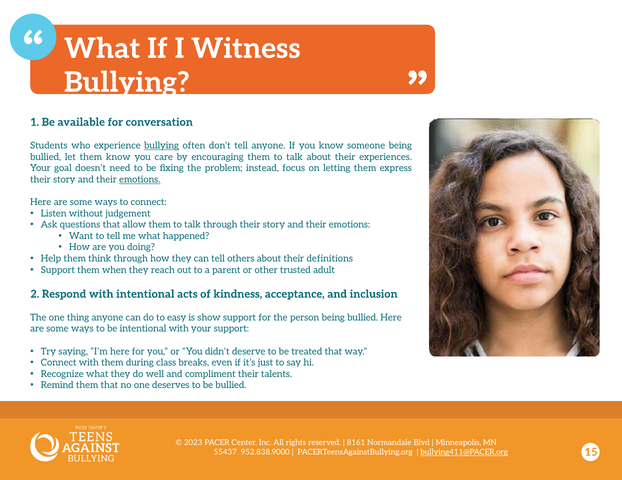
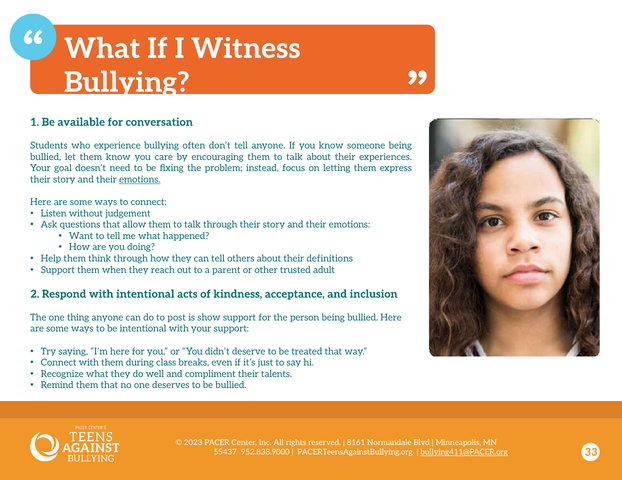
bullying underline: present -> none (162, 146)
easy: easy -> post (177, 318)
15: 15 -> 33 (591, 453)
